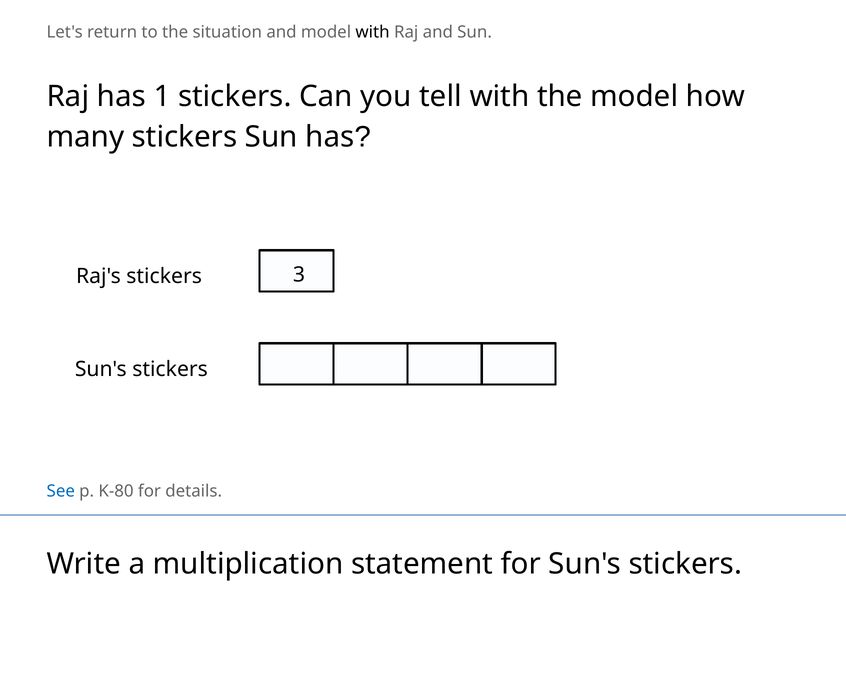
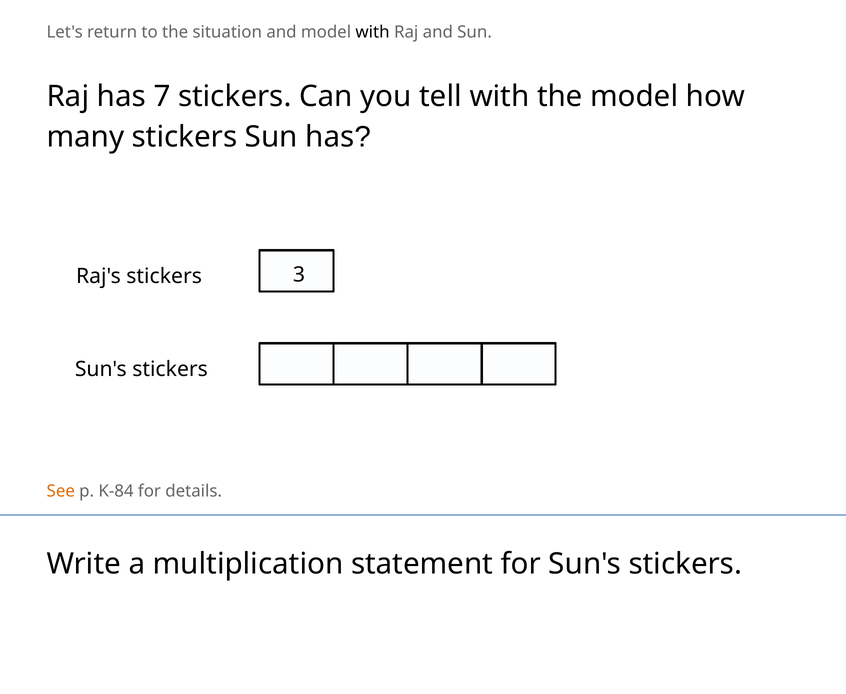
1: 1 -> 7 (162, 96)
See colour: blue -> orange (61, 491)
K-80: K-80 -> K-84 (116, 491)
